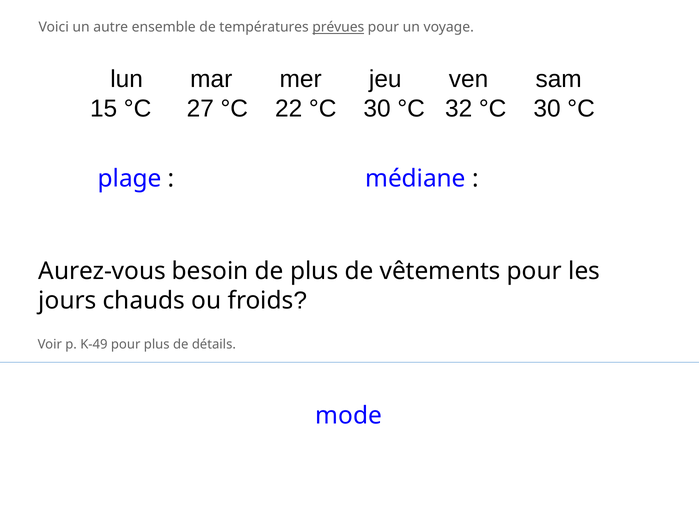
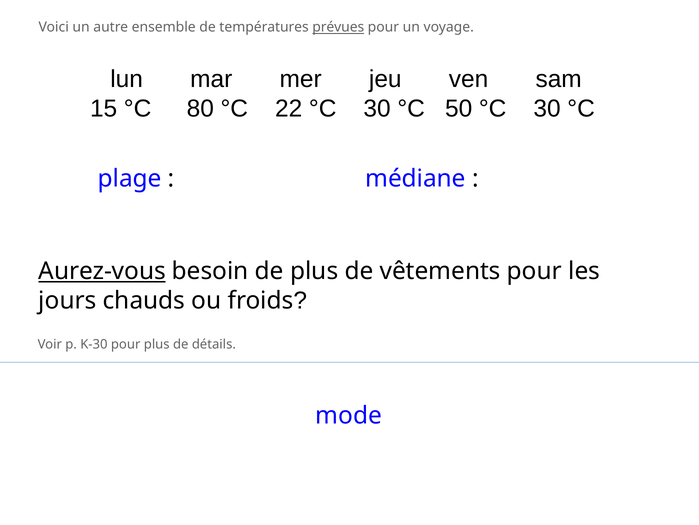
27: 27 -> 80 (200, 108)
32: 32 -> 50 (459, 108)
Aurez-vous underline: none -> present (102, 271)
K-49: K-49 -> K-30 (94, 344)
